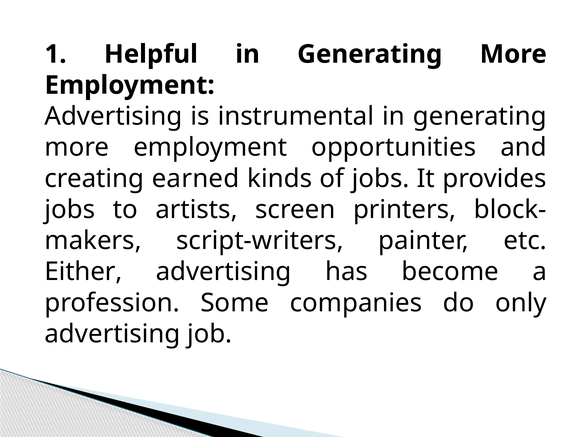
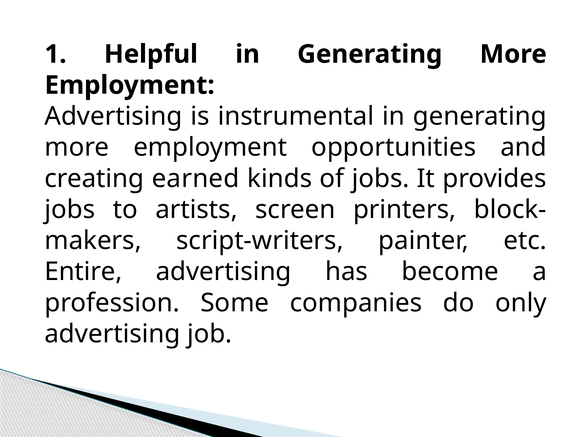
Either: Either -> Entire (83, 271)
